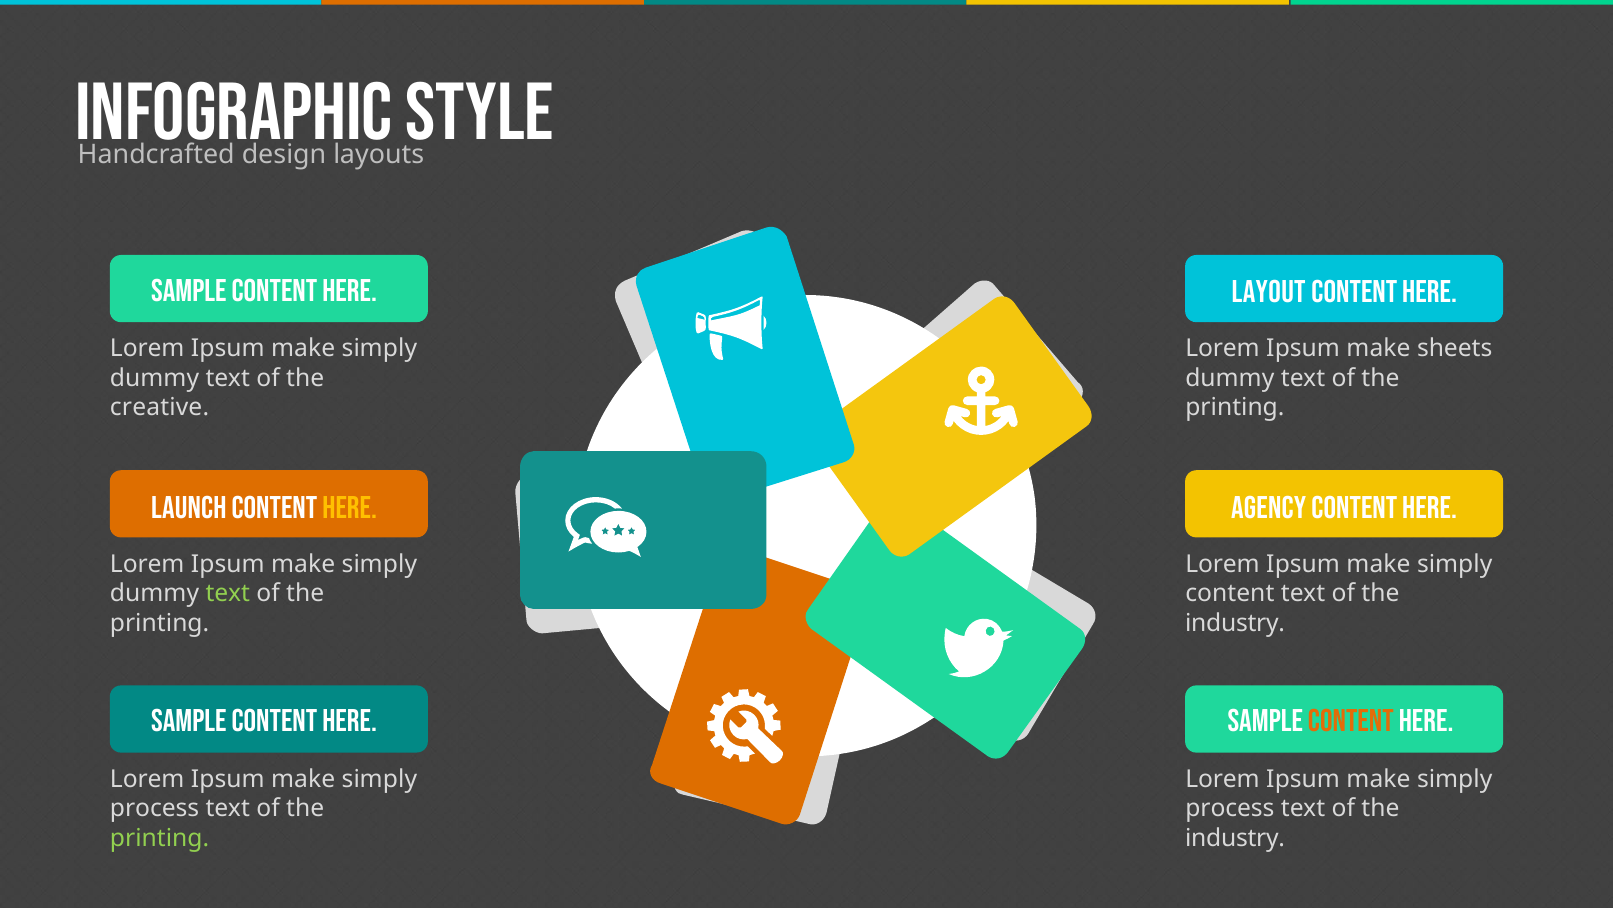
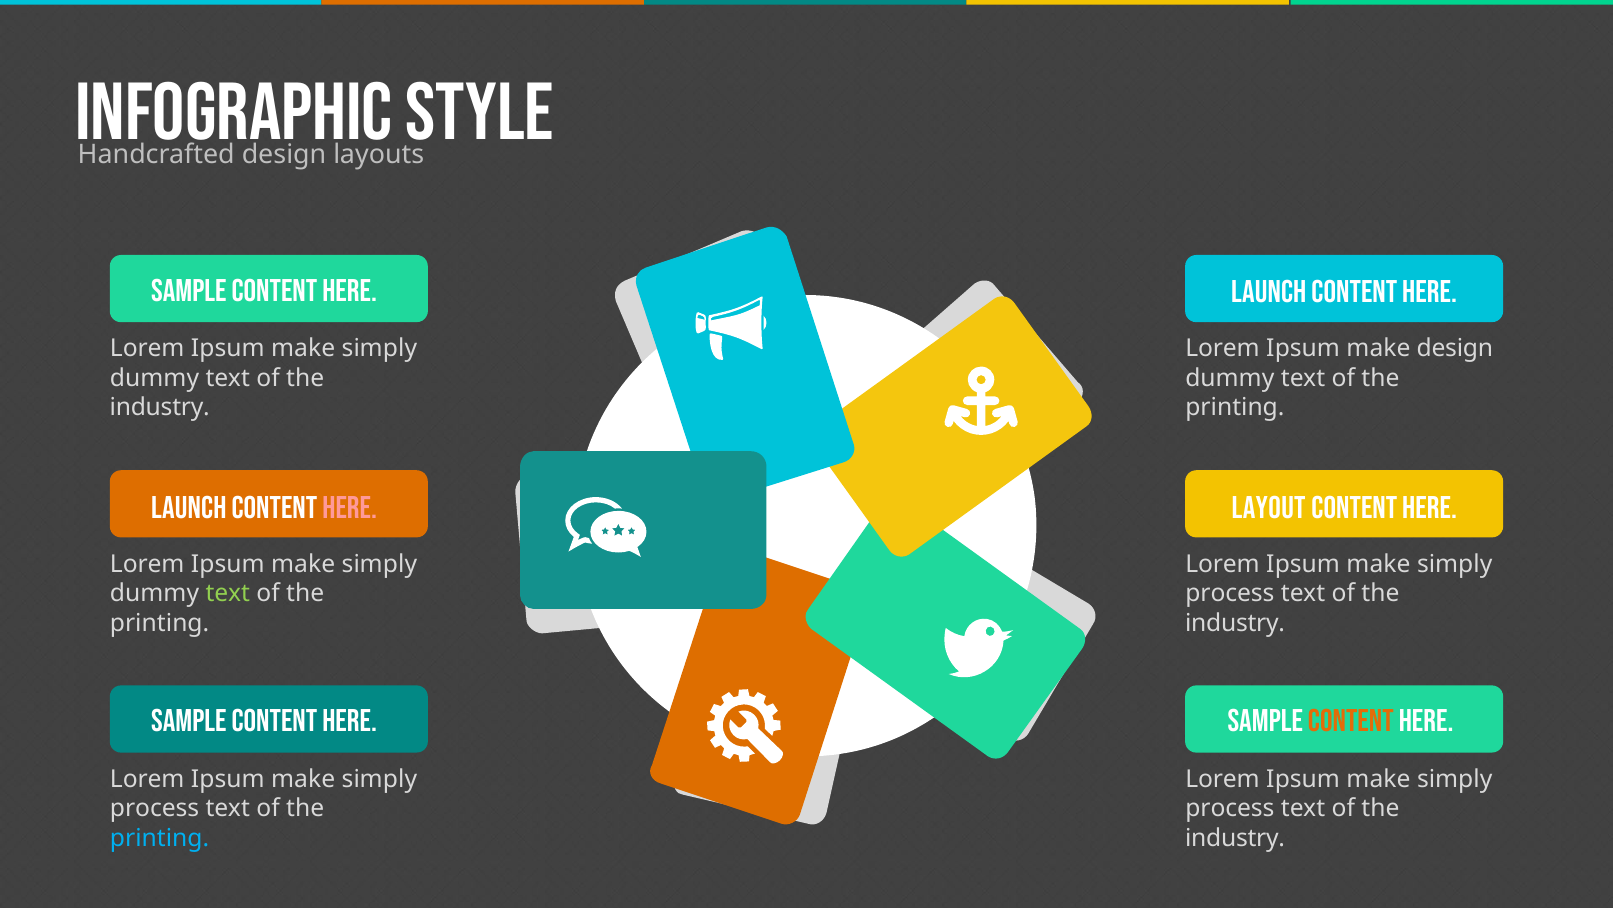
Layout: Layout -> Launch (1269, 292)
make sheets: sheets -> design (1455, 348)
creative: creative -> industry (160, 408)
here colour: yellow -> pink (350, 508)
Agency: Agency -> Layout (1269, 508)
content: content -> process (1230, 593)
printing colour: light green -> light blue (160, 838)
